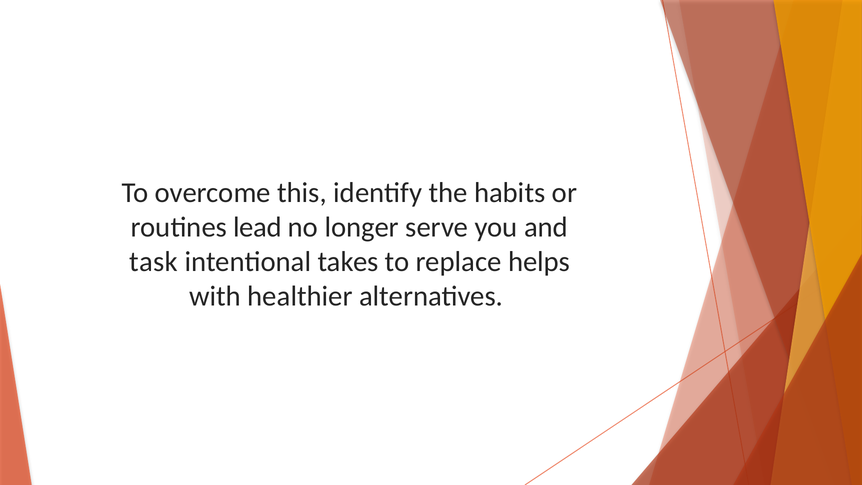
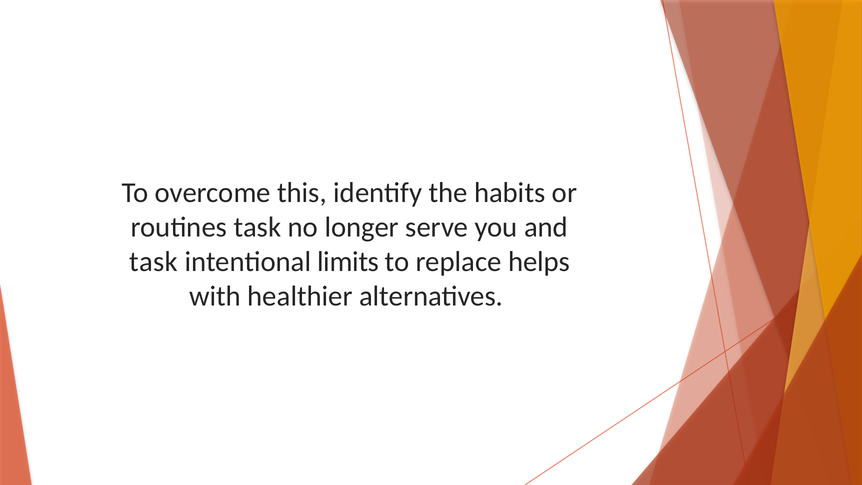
routines lead: lead -> task (257, 227)
takes: takes -> limits (348, 262)
